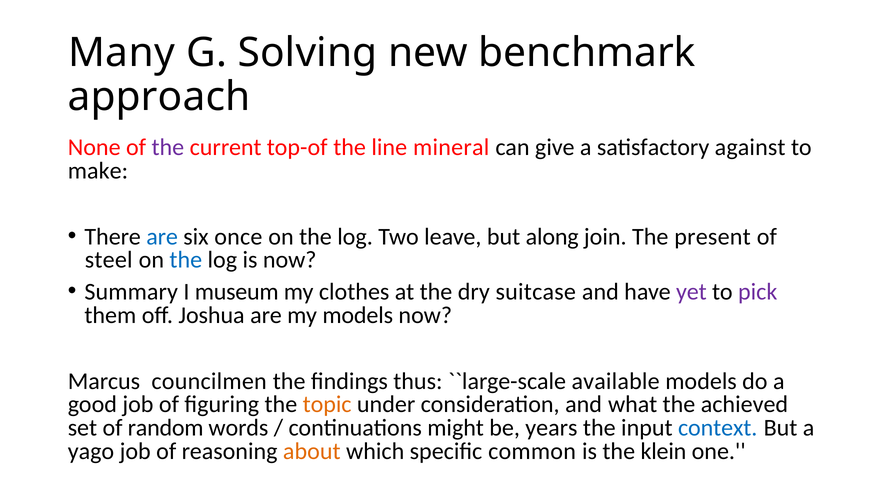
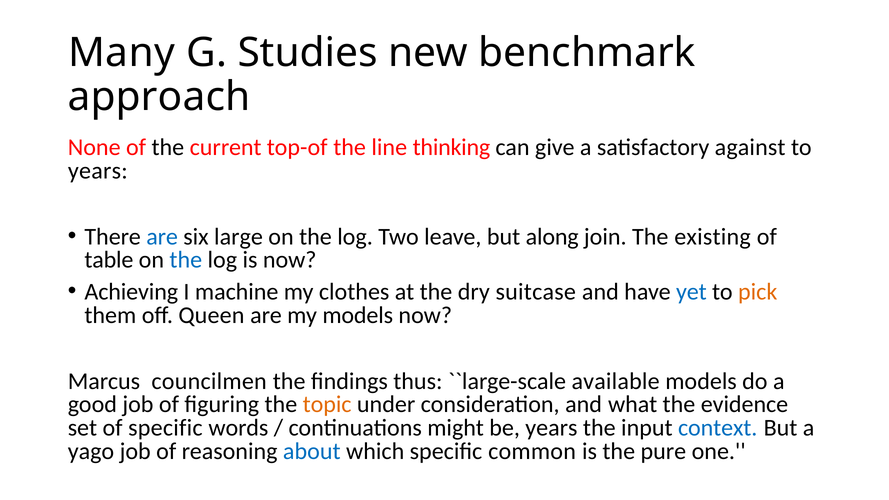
Solving: Solving -> Studies (308, 53)
the colour: purple -> black (168, 147)
mineral: mineral -> thinking (451, 147)
make: make -> years (98, 171)
once: once -> large (238, 237)
present: present -> existing (713, 237)
steel: steel -> table (109, 260)
Summary: Summary -> Achieving (131, 292)
museum: museum -> machine (237, 292)
yet colour: purple -> blue (691, 292)
pick colour: purple -> orange (758, 292)
Joshua: Joshua -> Queen (211, 315)
achieved: achieved -> evidence (744, 405)
of random: random -> specific (165, 428)
about colour: orange -> blue (312, 451)
klein: klein -> pure (663, 451)
